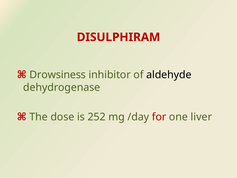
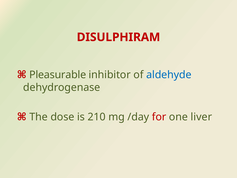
Drowsiness: Drowsiness -> Pleasurable (58, 75)
aldehyde colour: black -> blue (169, 75)
252: 252 -> 210 (97, 117)
